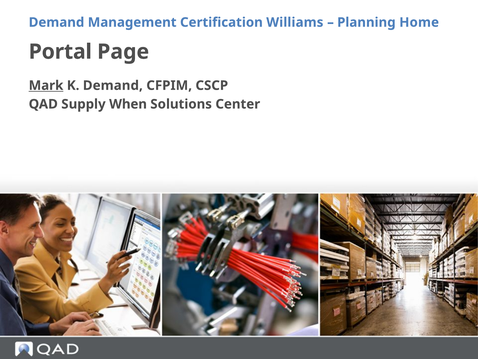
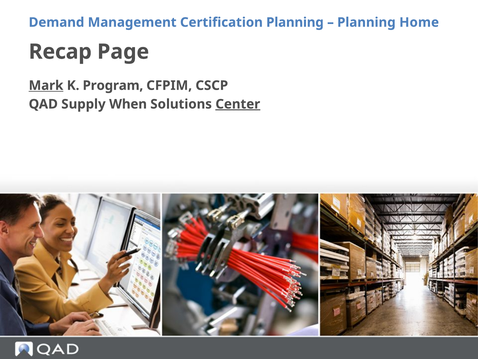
Certification Williams: Williams -> Planning (295, 22)
Portal: Portal -> Recap (60, 52)
K Demand: Demand -> Program (113, 85)
Center underline: none -> present (238, 104)
